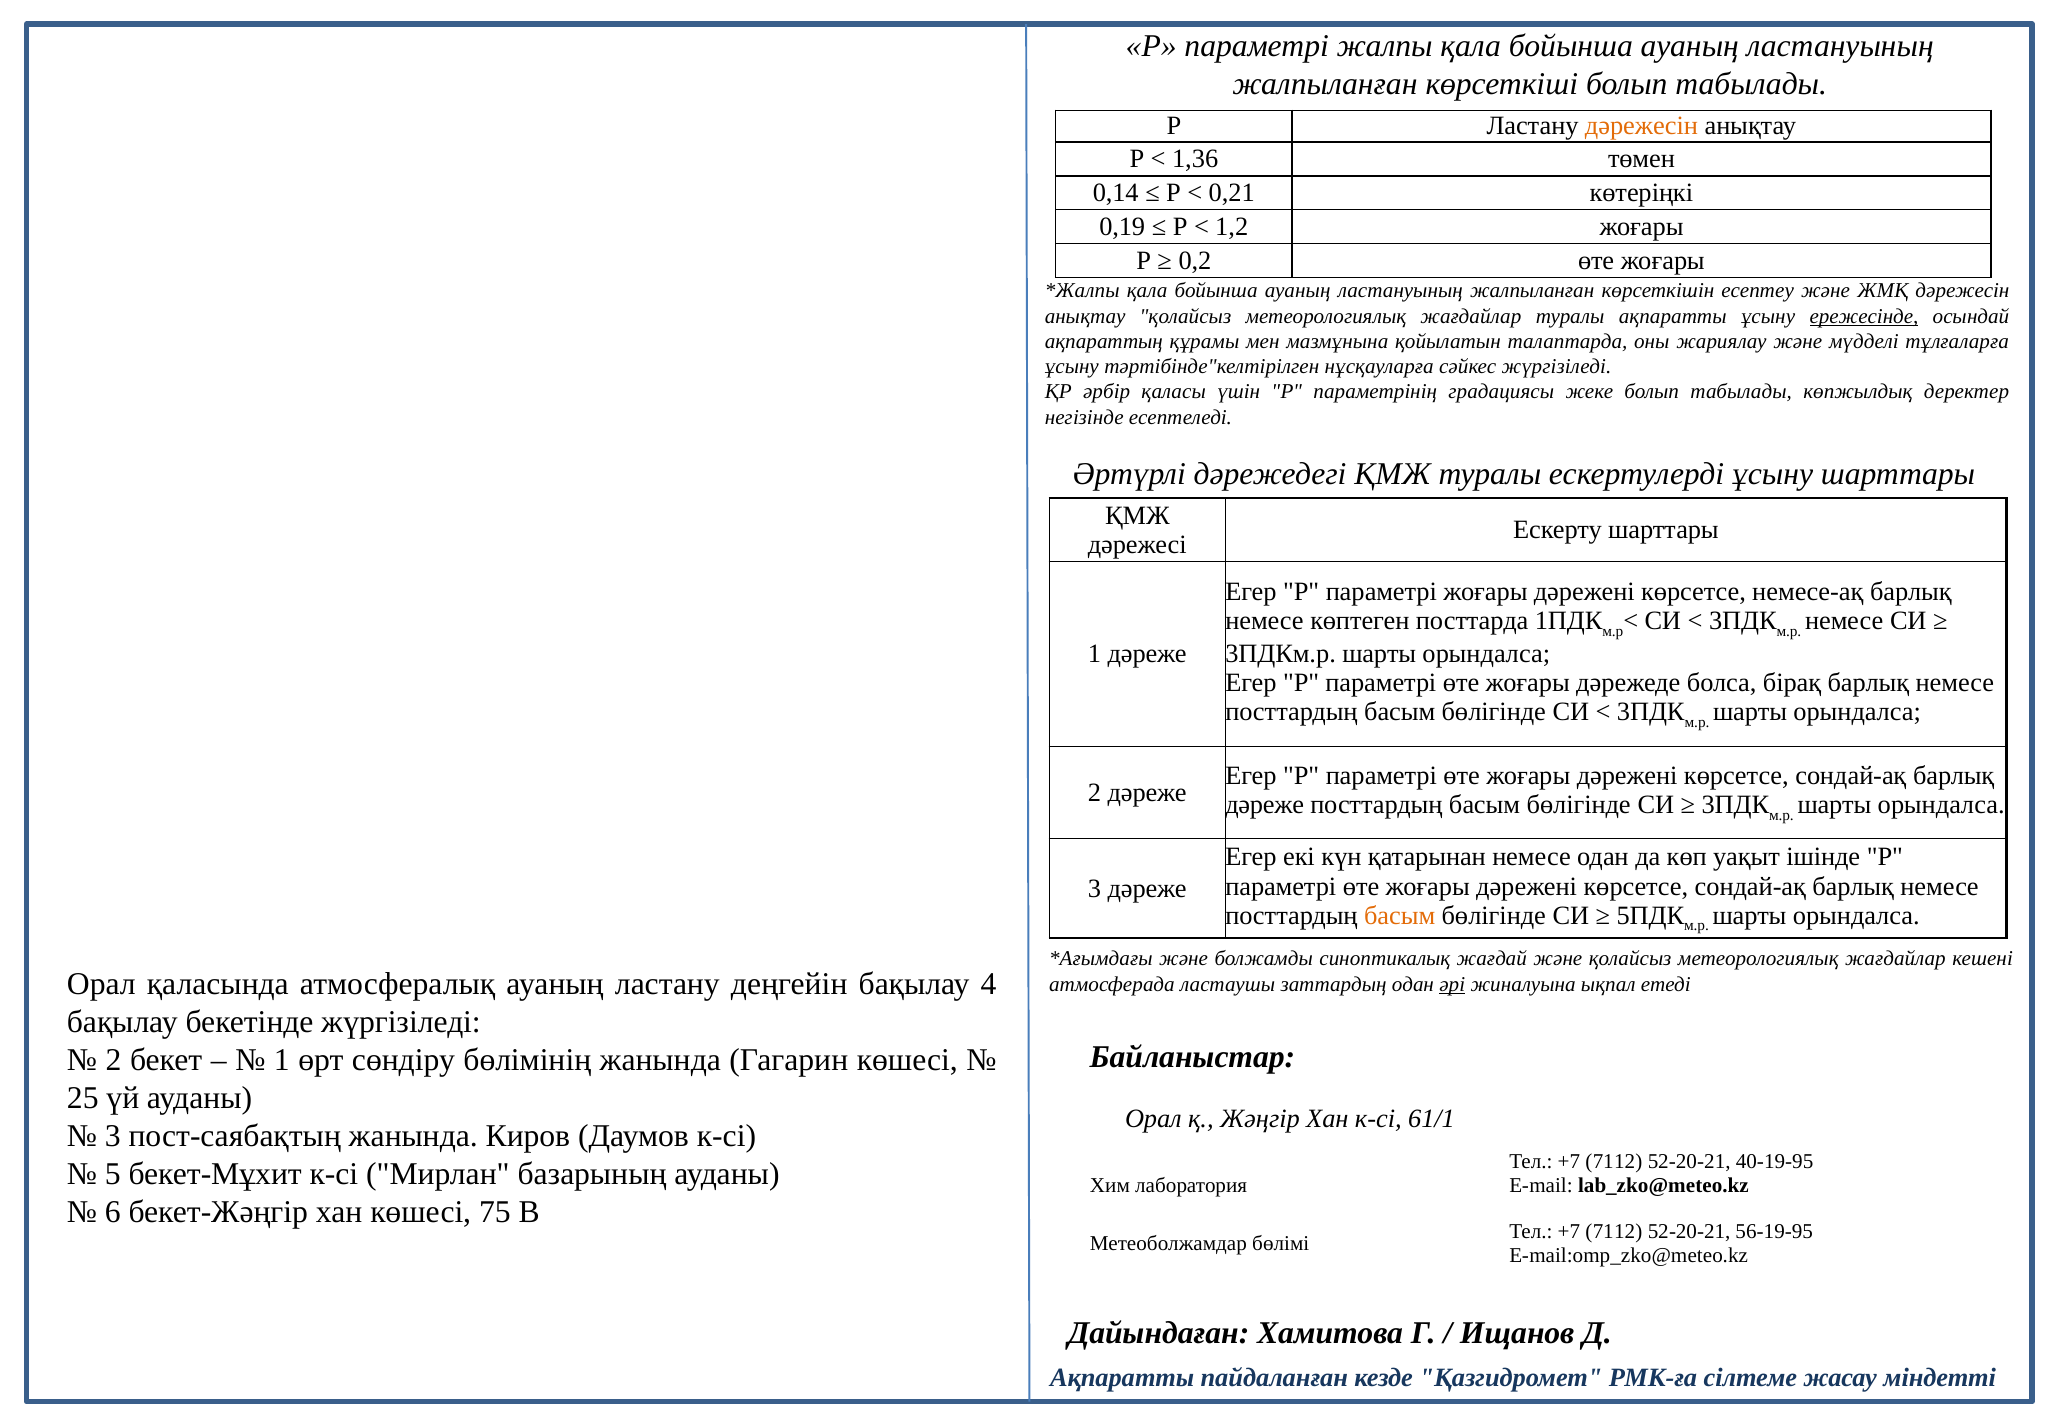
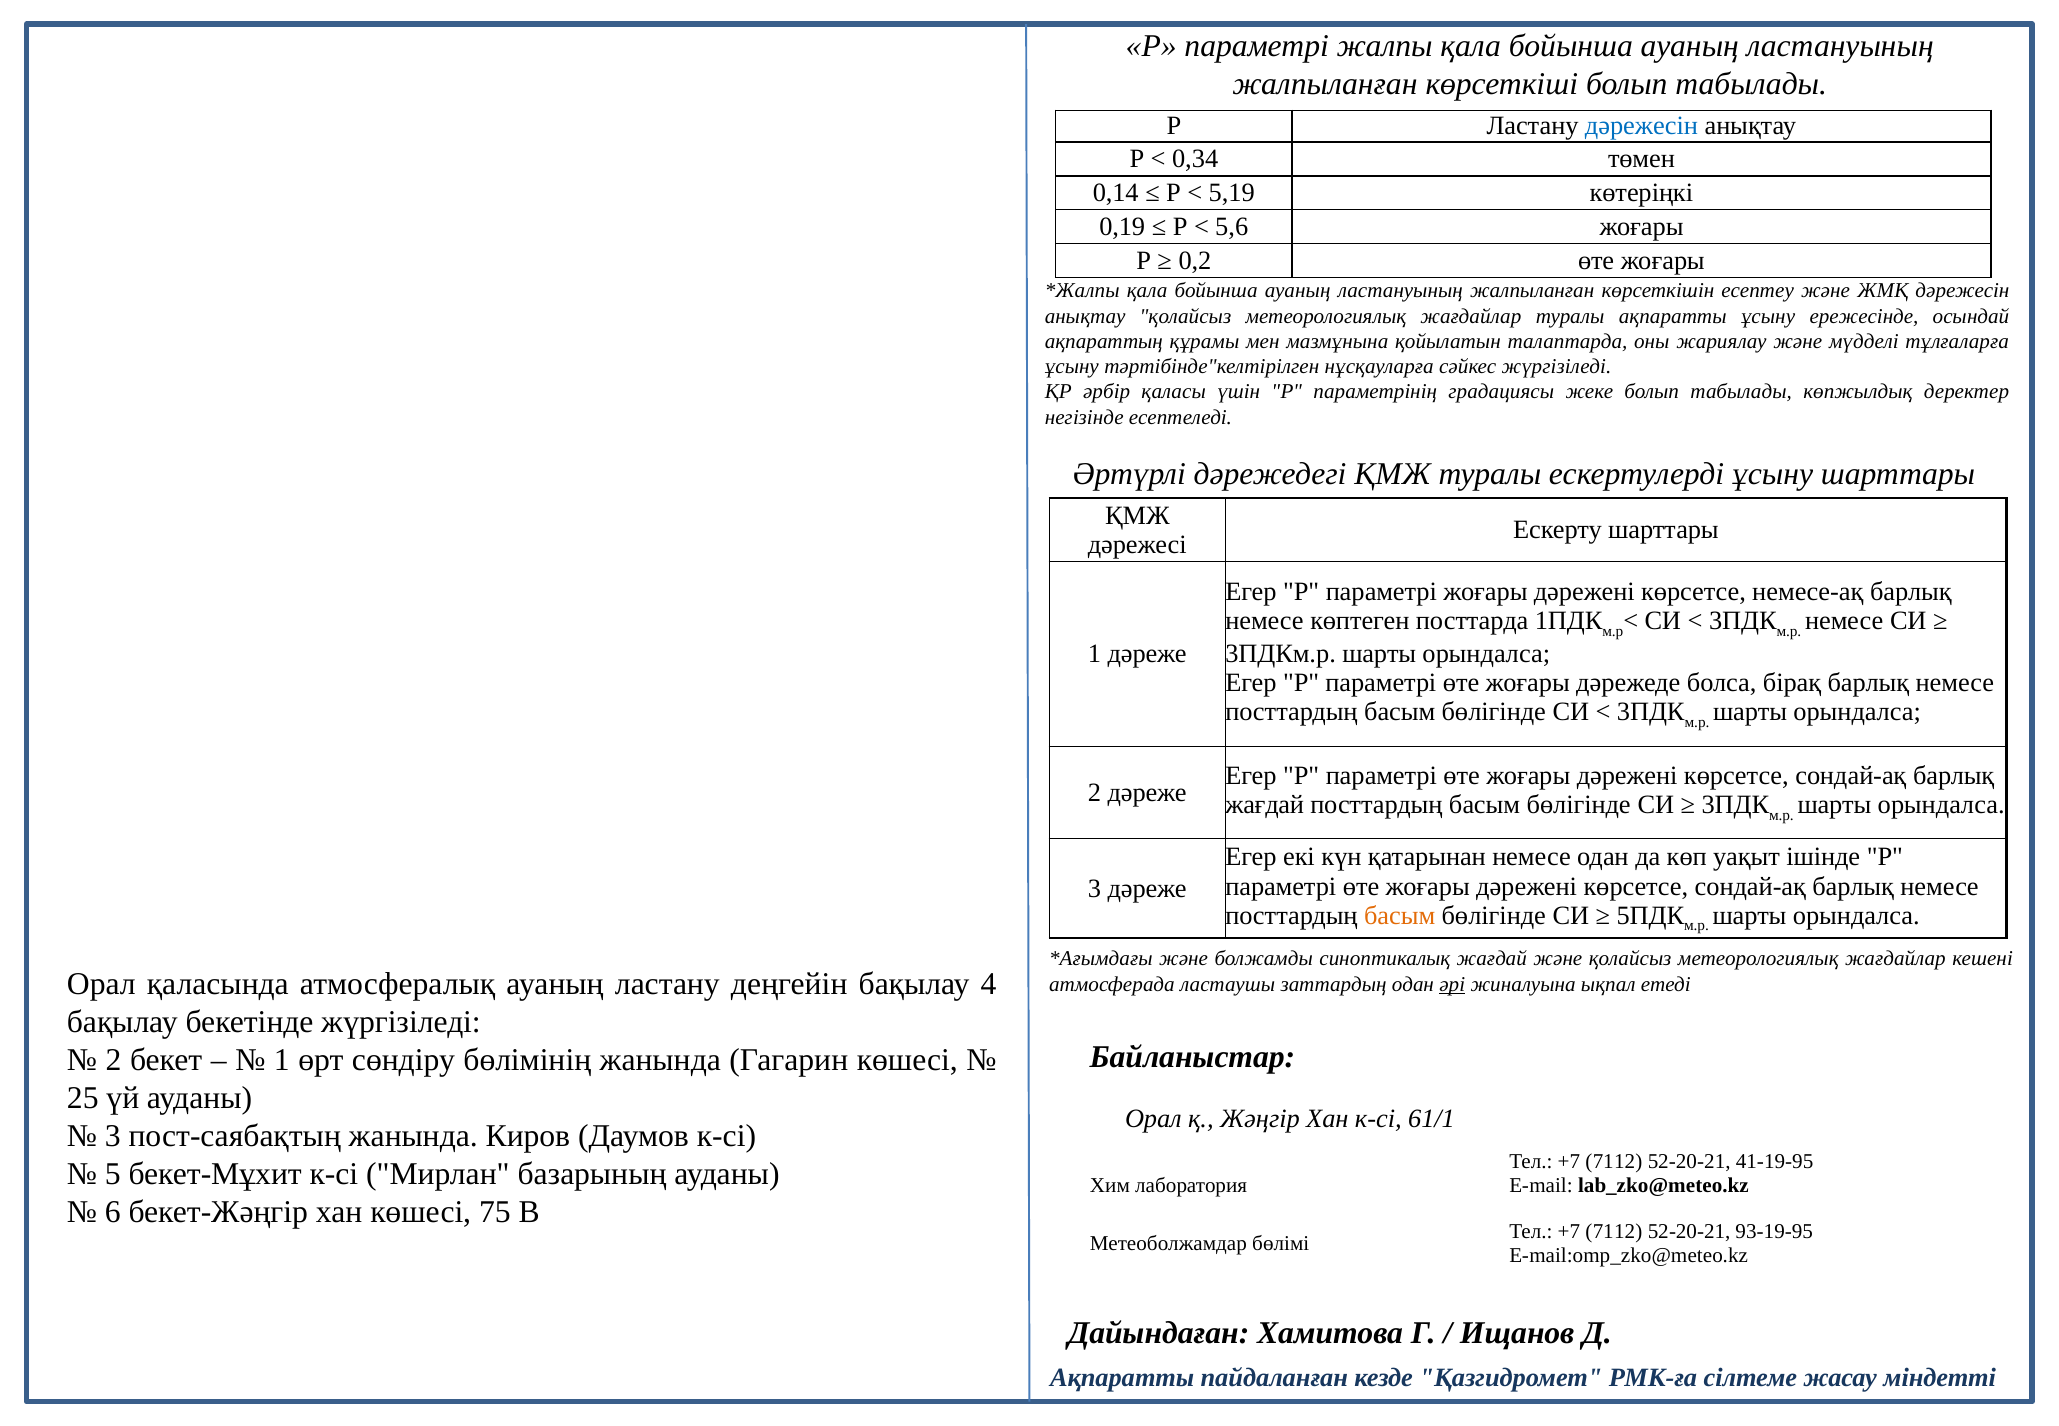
дәрежесін colour: orange -> blue (1641, 126)
1,36: 1,36 -> 0,34 (1195, 159)
0,21: 0,21 -> 5,19 (1232, 193)
1,2: 1,2 -> 5,6 (1232, 227)
ережесінде underline: present -> none (1864, 316)
дәреже: дәреже -> жағдай (1265, 805)
40-19-95: 40-19-95 -> 41-19-95 (1775, 1162)
56-19-95: 56-19-95 -> 93-19-95 (1774, 1231)
